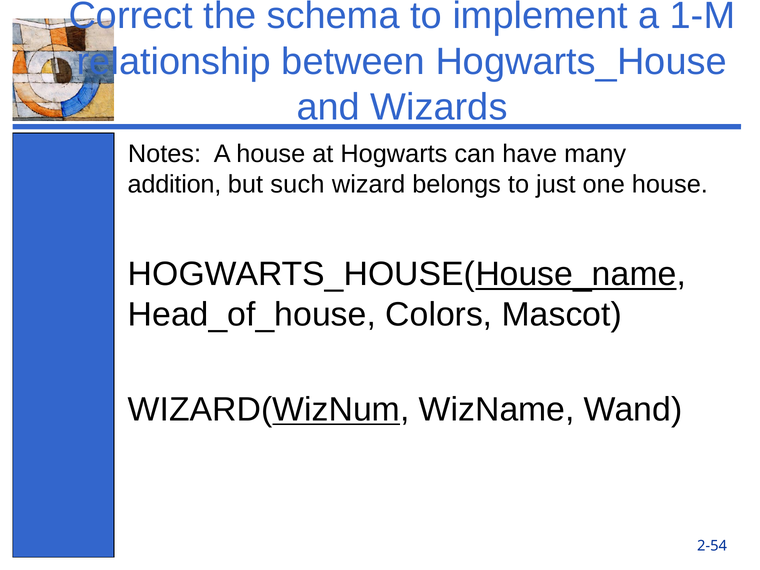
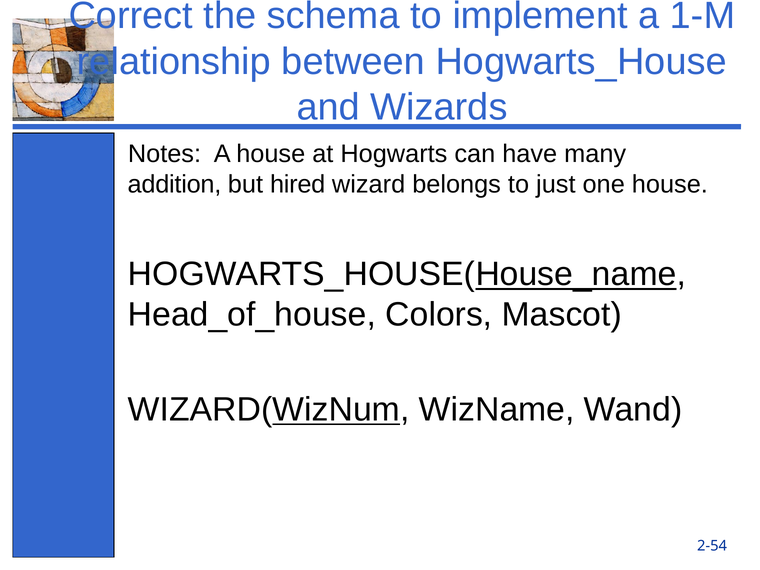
such: such -> hired (298, 184)
